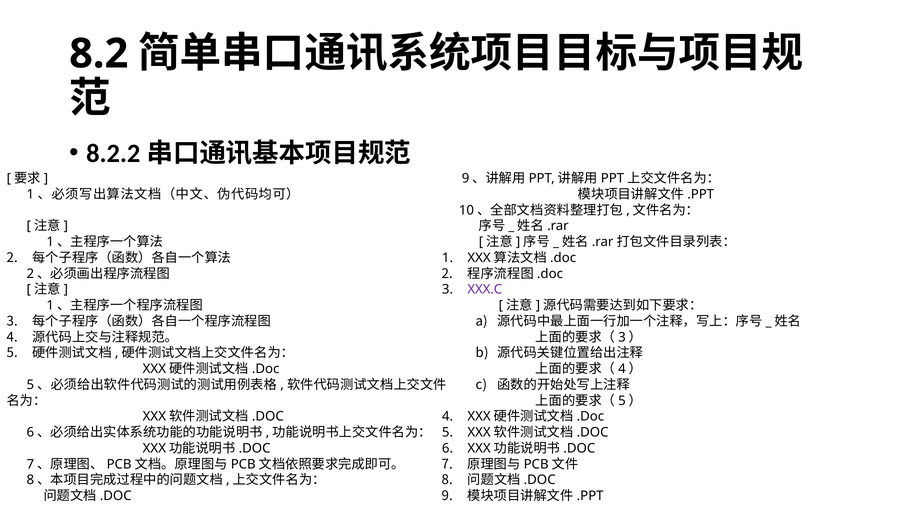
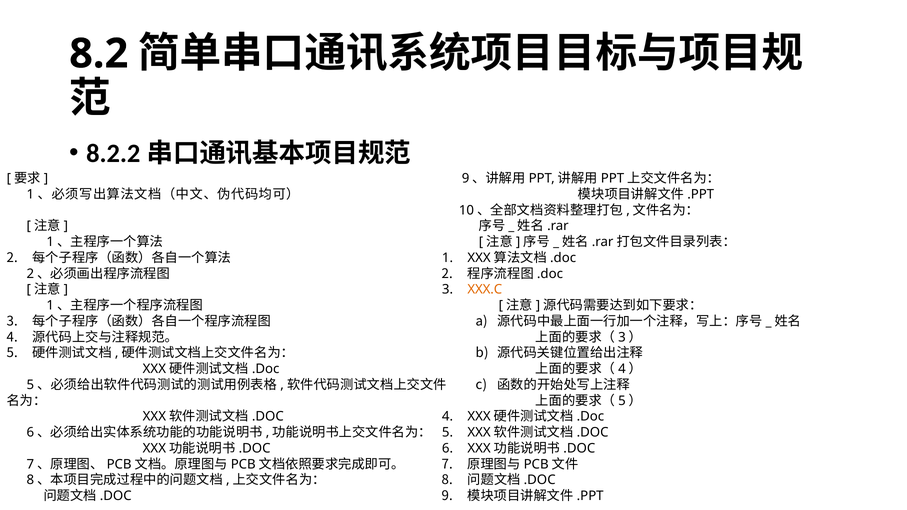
XXX.C colour: purple -> orange (485, 290)
